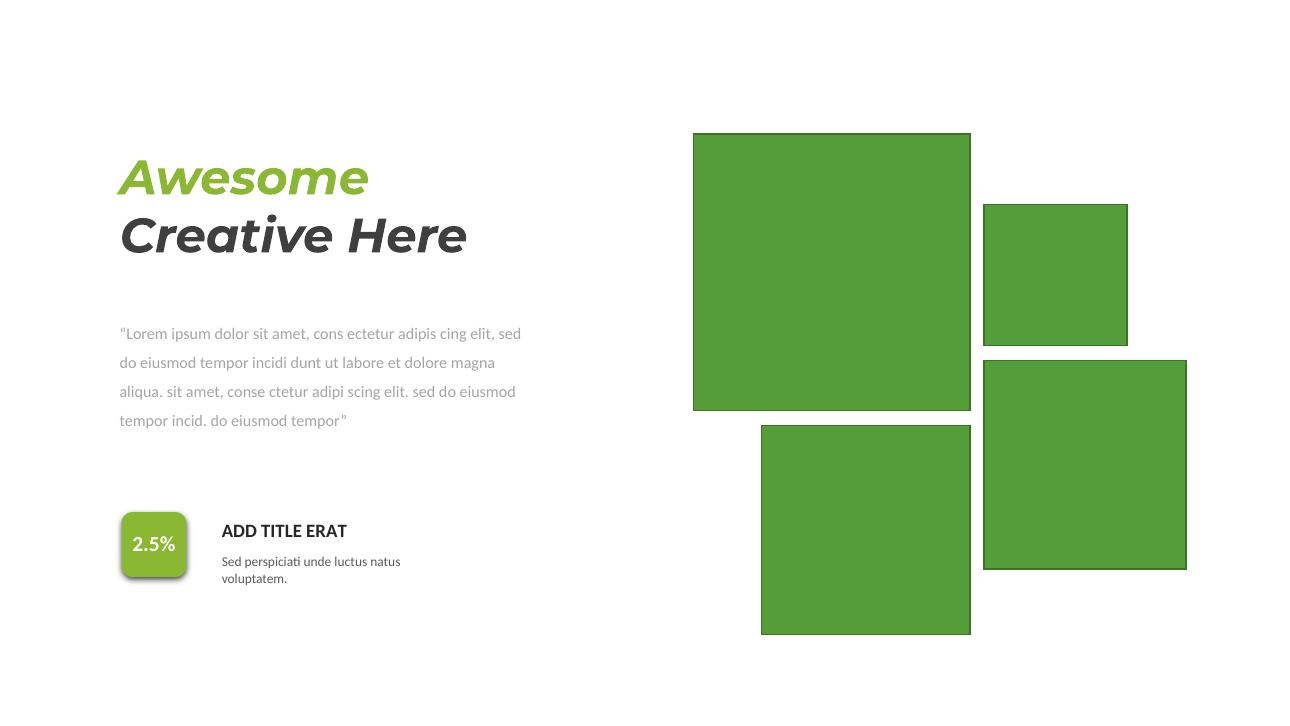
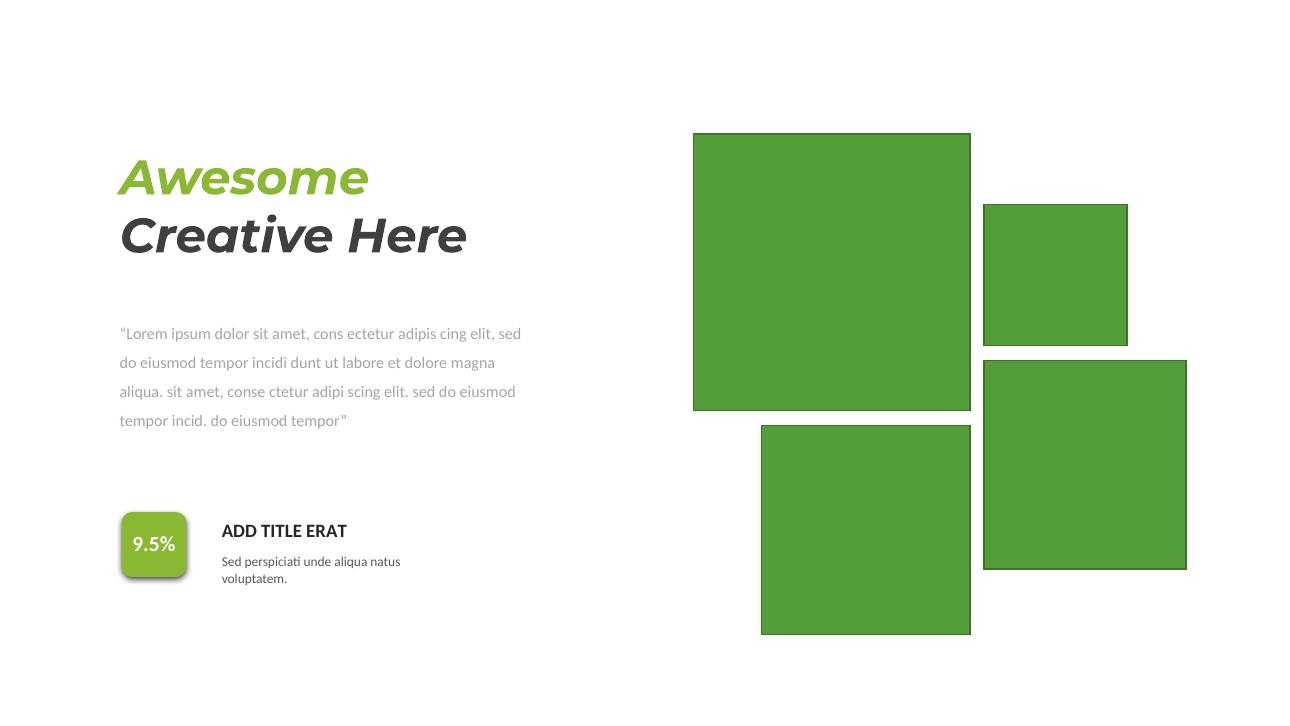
2.5%: 2.5% -> 9.5% (154, 544)
unde luctus: luctus -> aliqua (351, 561)
